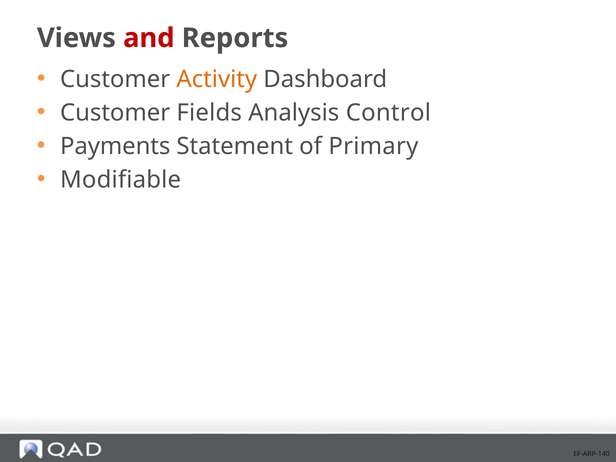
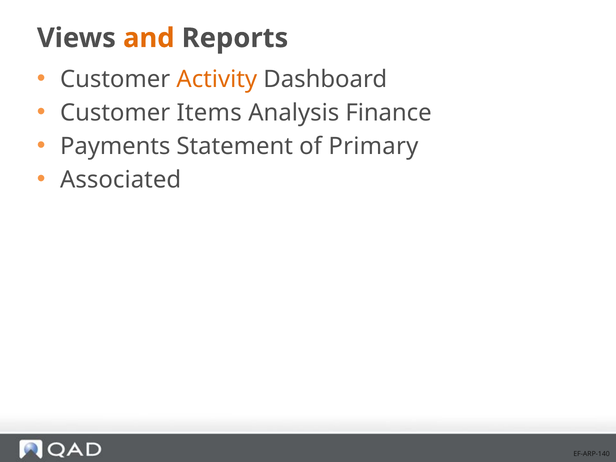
and colour: red -> orange (149, 38)
Fields: Fields -> Items (209, 113)
Control: Control -> Finance (389, 113)
Modifiable: Modifiable -> Associated (121, 180)
